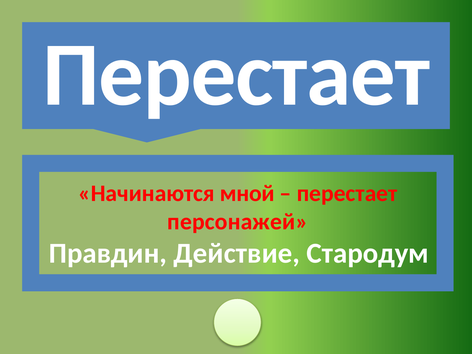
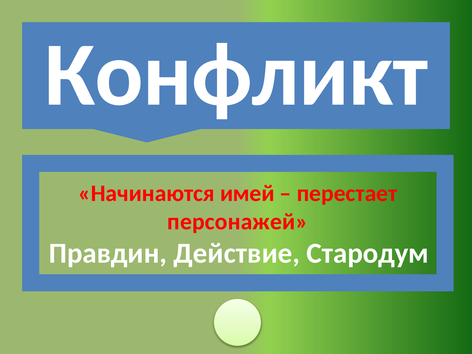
Перестает: Перестает -> Конфликт (236, 75)
мной: мной -> имей (247, 193)
